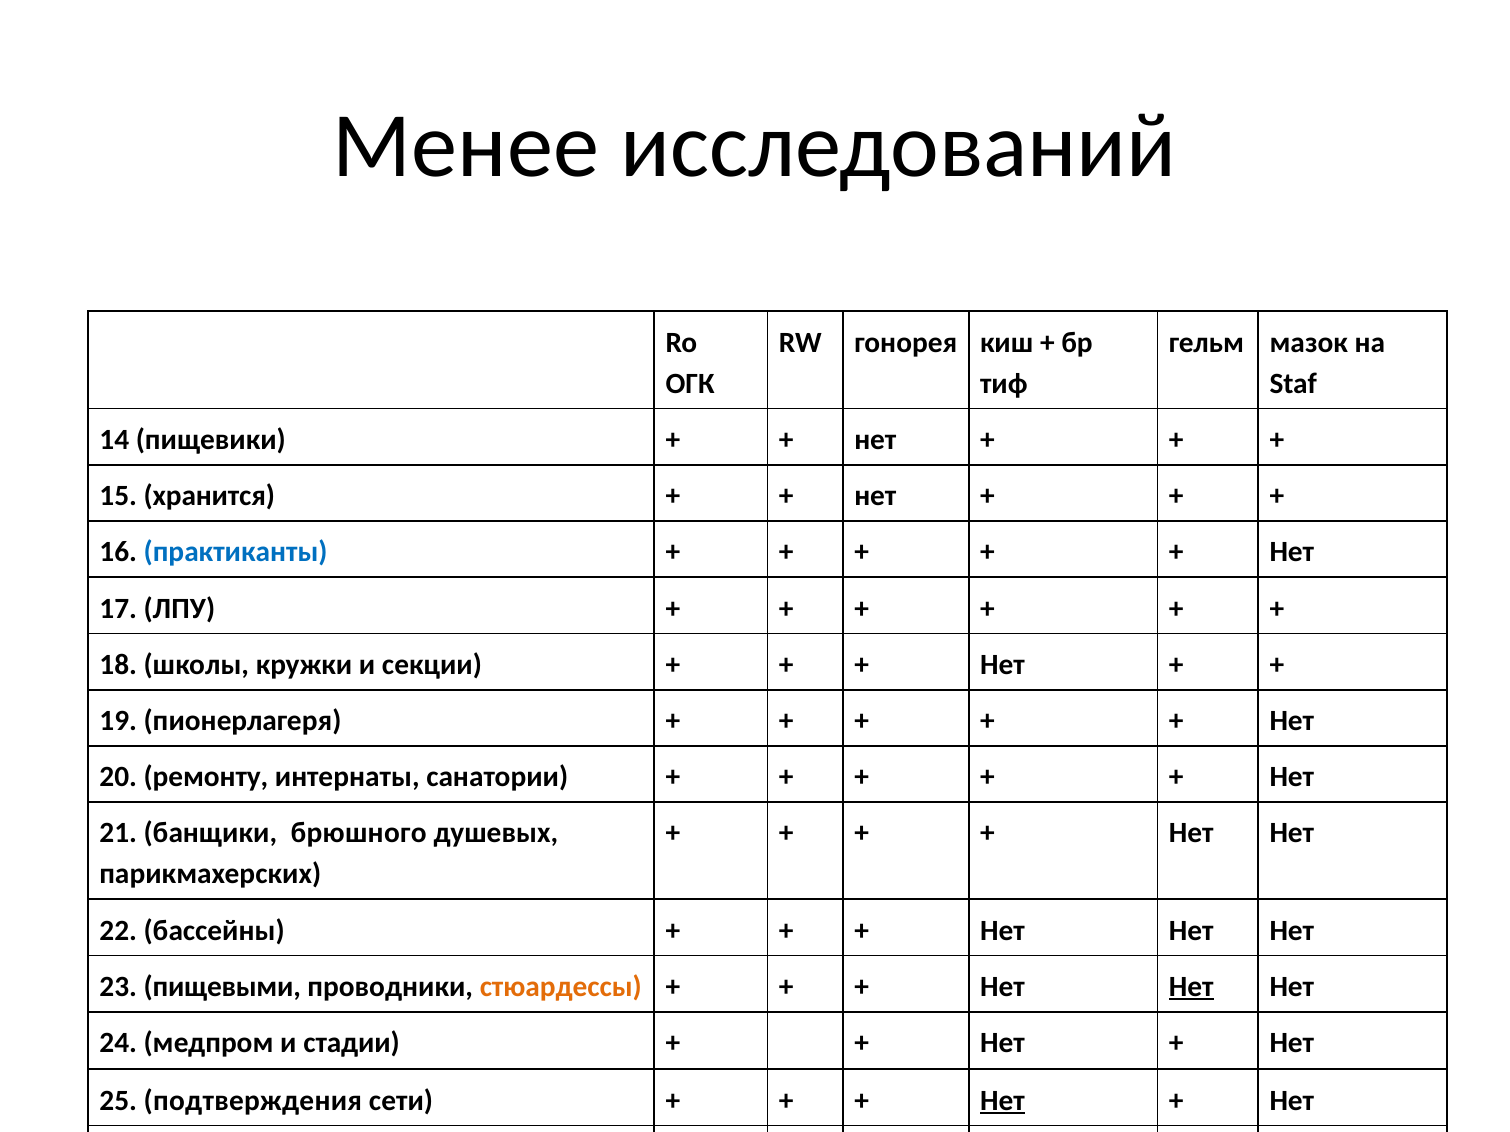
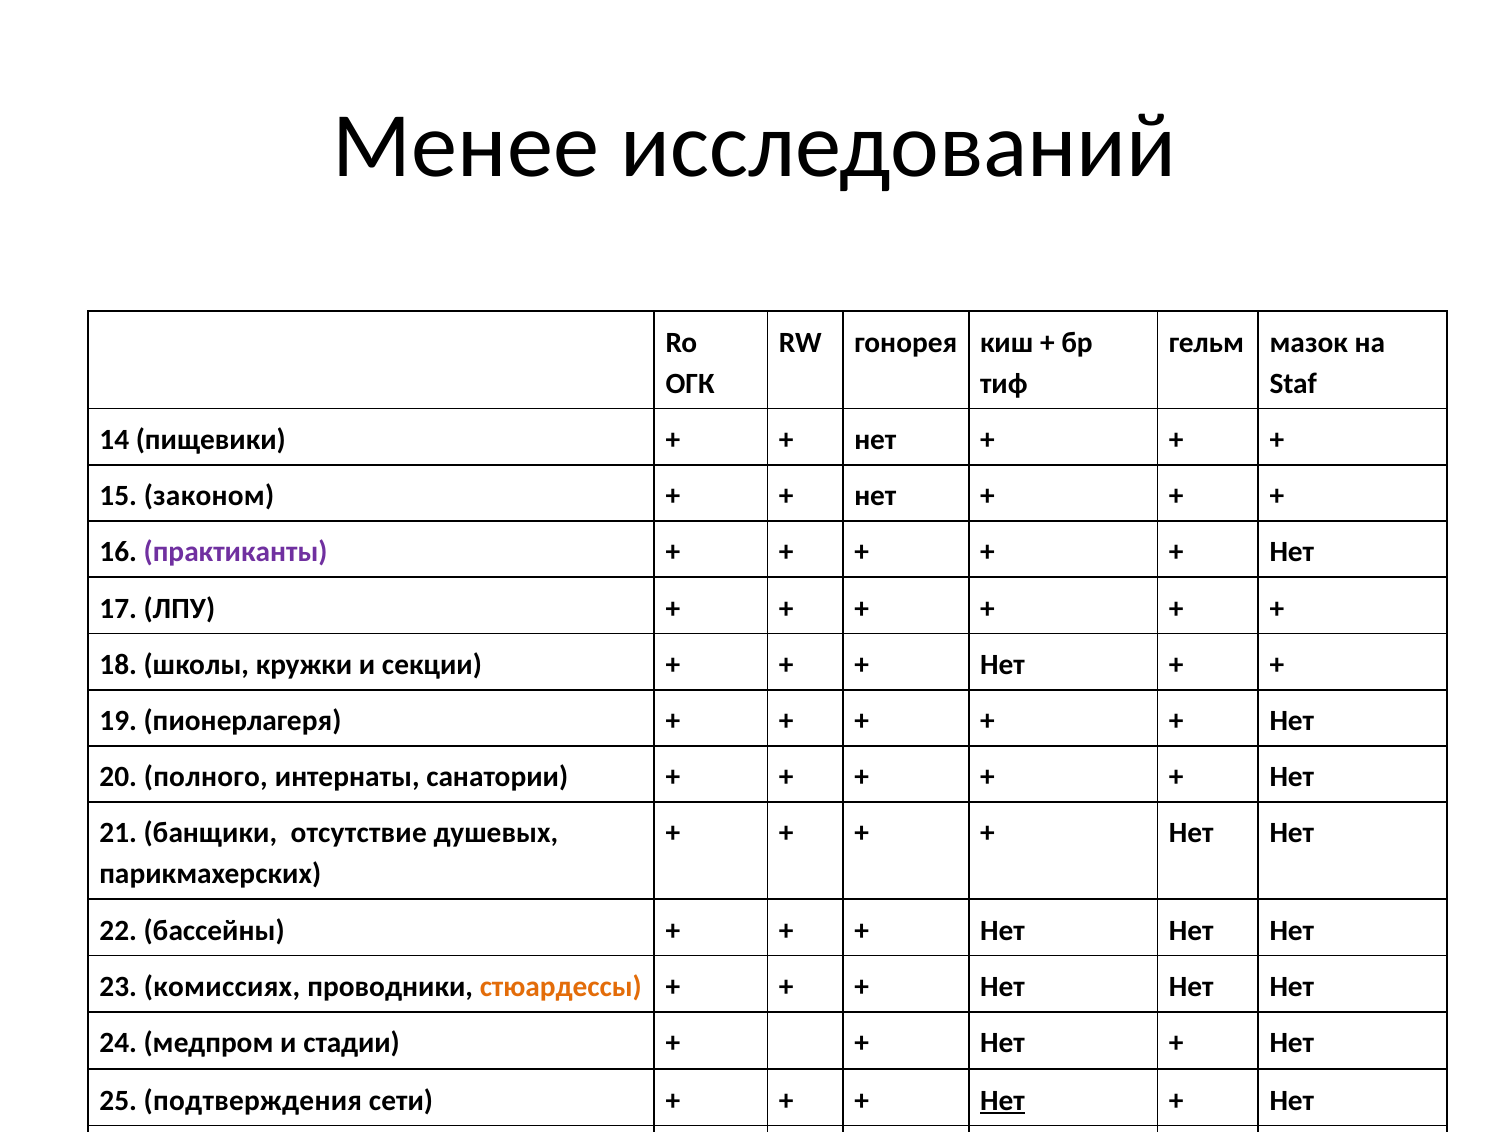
хранится: хранится -> законом (209, 496)
практиканты colour: blue -> purple (236, 552)
ремонту: ремонту -> полного (206, 777)
брюшного: брюшного -> отсутствие (359, 834)
пищевыми: пищевыми -> комиссиях (222, 987)
Нет underline: present -> none (1191, 987)
